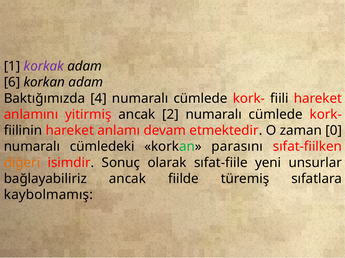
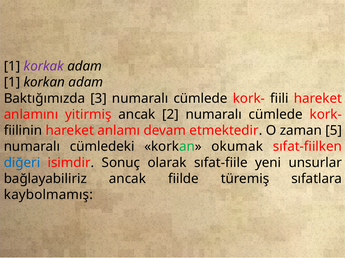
6: 6 -> 1 (12, 83)
4: 4 -> 3 (99, 99)
0: 0 -> 5 (334, 131)
parasını: parasını -> okumak (237, 147)
diğeri colour: orange -> blue (22, 163)
